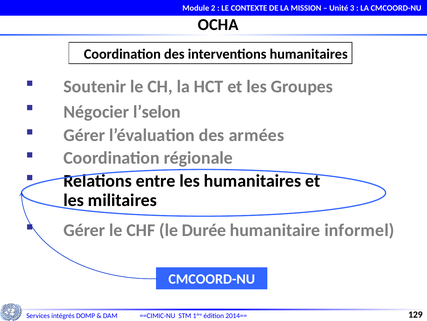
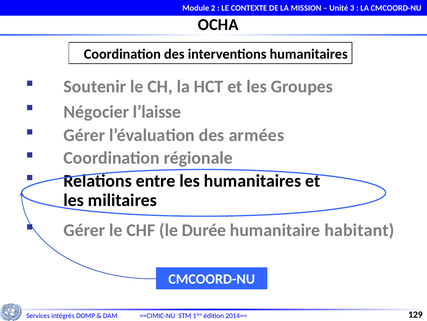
l’selon: l’selon -> l’laisse (157, 112)
informel: informel -> habitant (359, 230)
